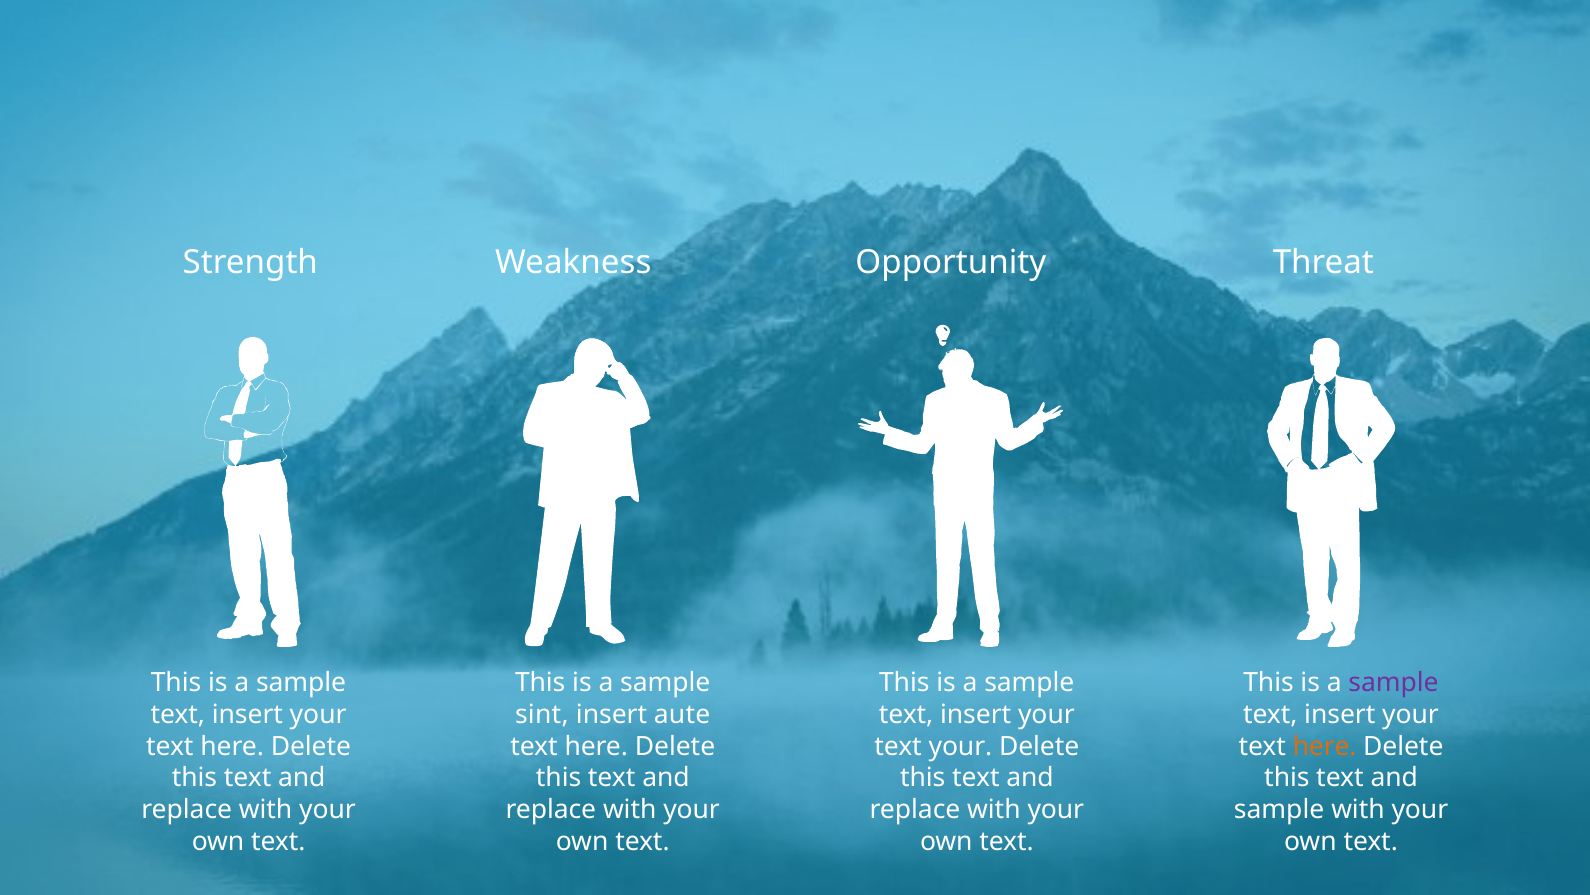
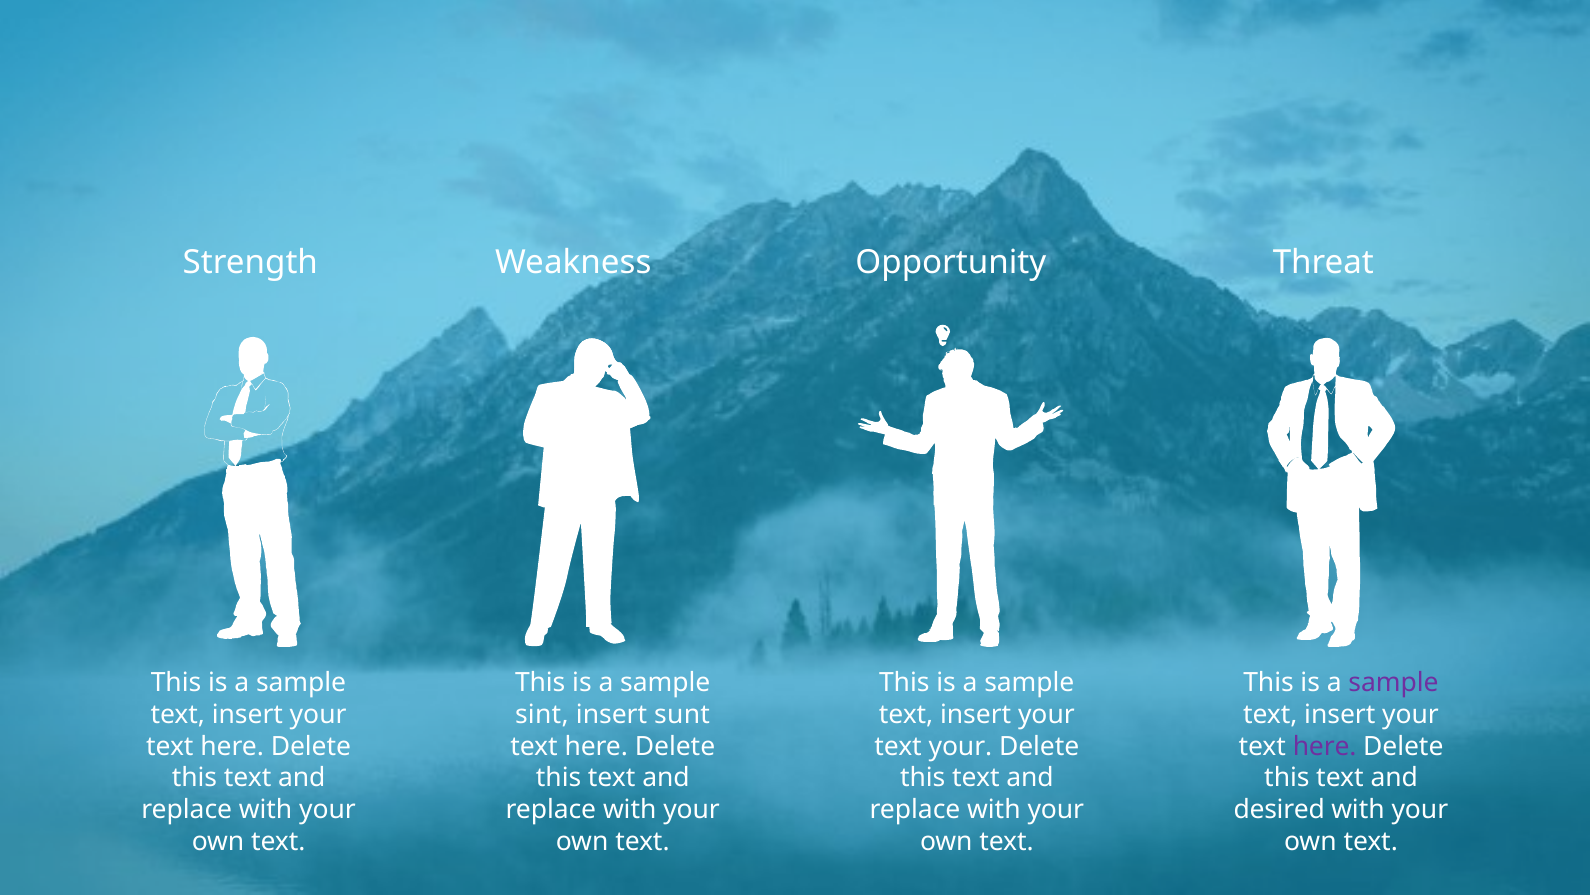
aute: aute -> sunt (682, 714)
here colour: orange -> purple (1325, 746)
sample: sample -> desired (1279, 809)
